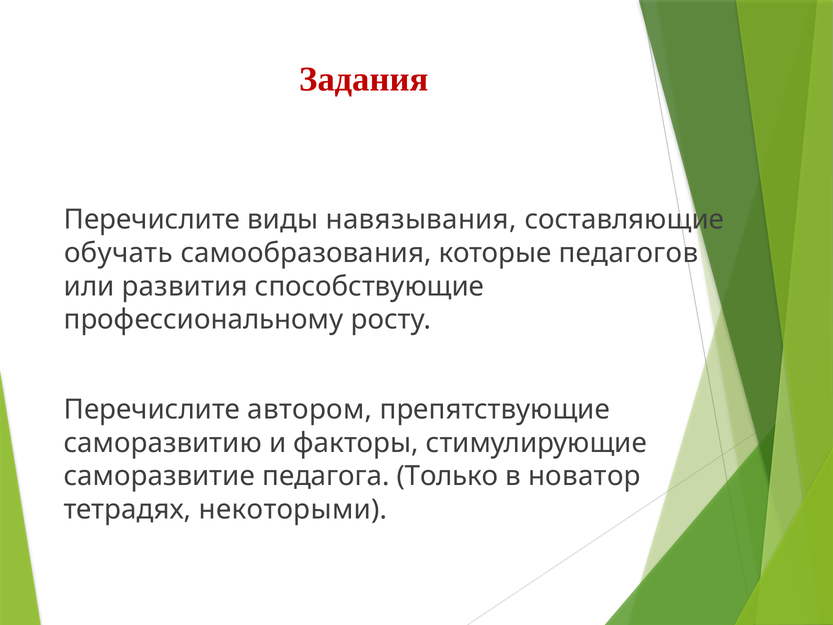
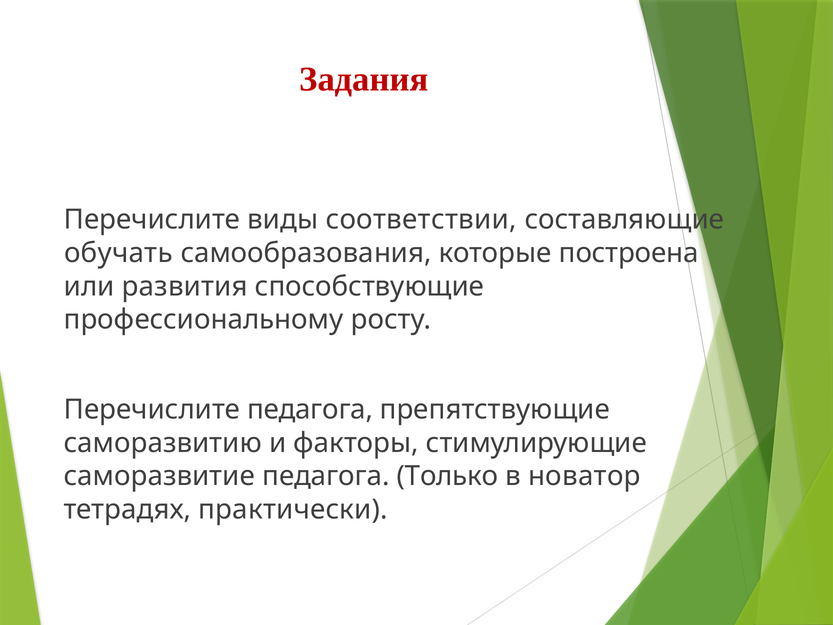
навязывания: навязывания -> соответствии (421, 220)
педагогов: педагогов -> построена (629, 253)
Перечислите автором: автором -> педагога (310, 409)
некоторыми: некоторыми -> практически (293, 509)
